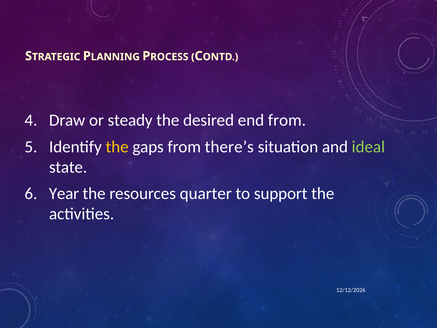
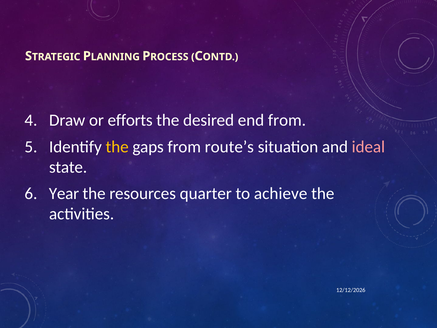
steady: steady -> efforts (130, 120)
there’s: there’s -> route’s (229, 147)
ideal colour: light green -> pink (368, 147)
support: support -> achieve (281, 193)
